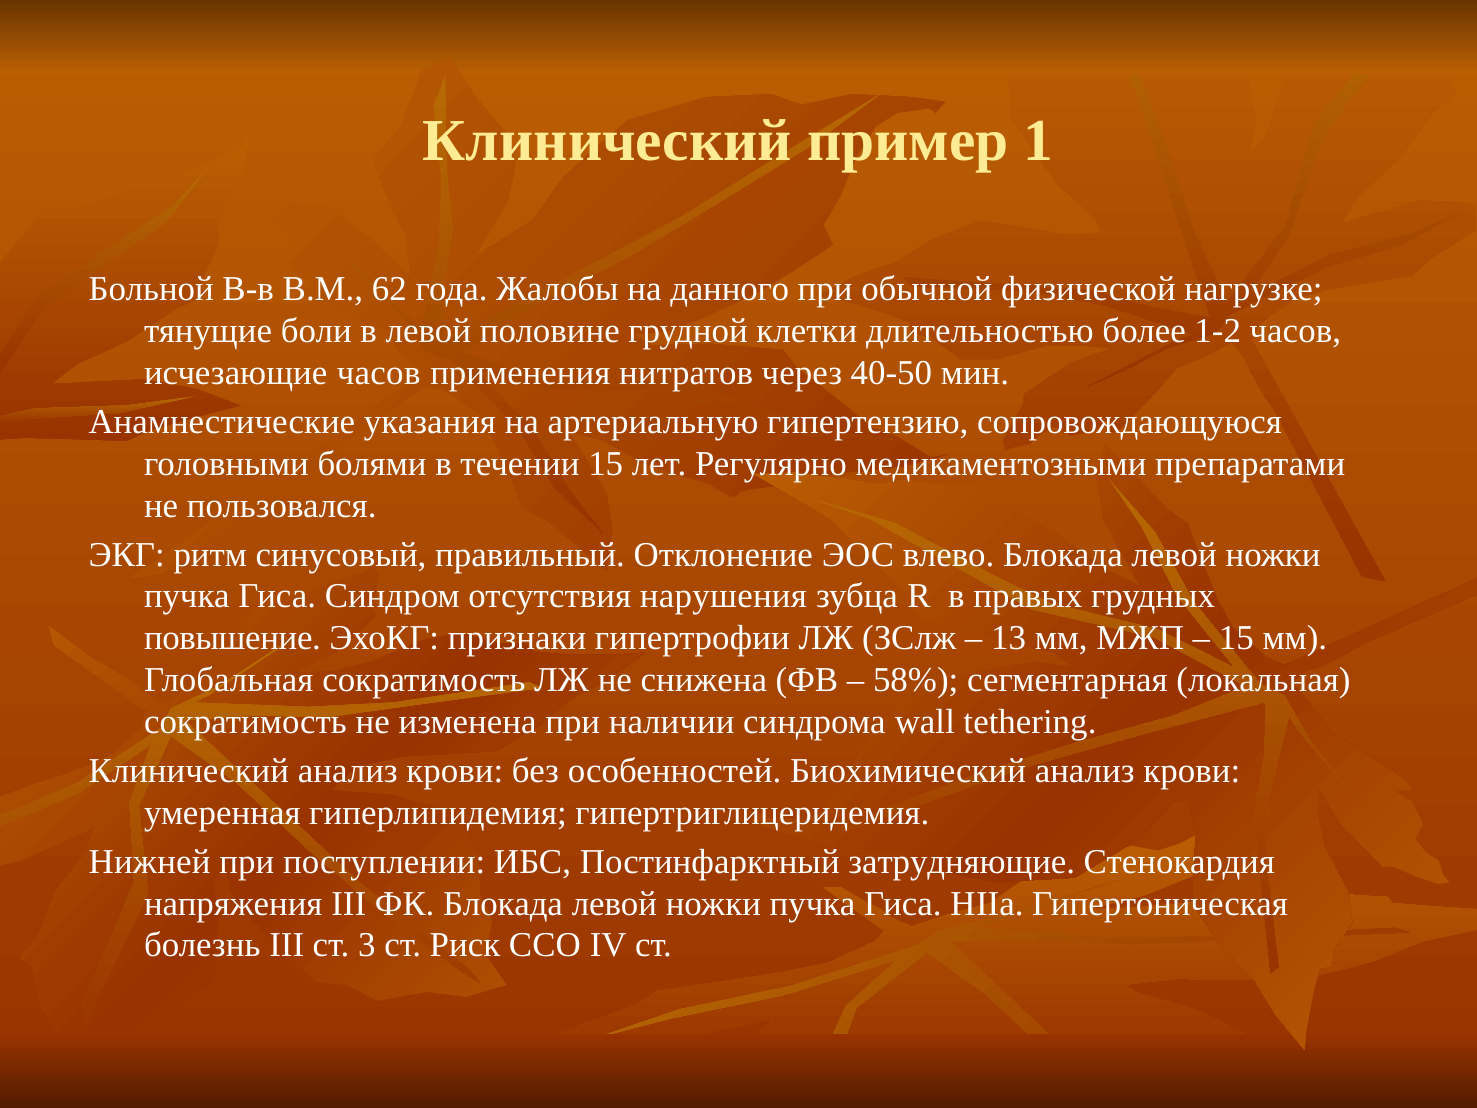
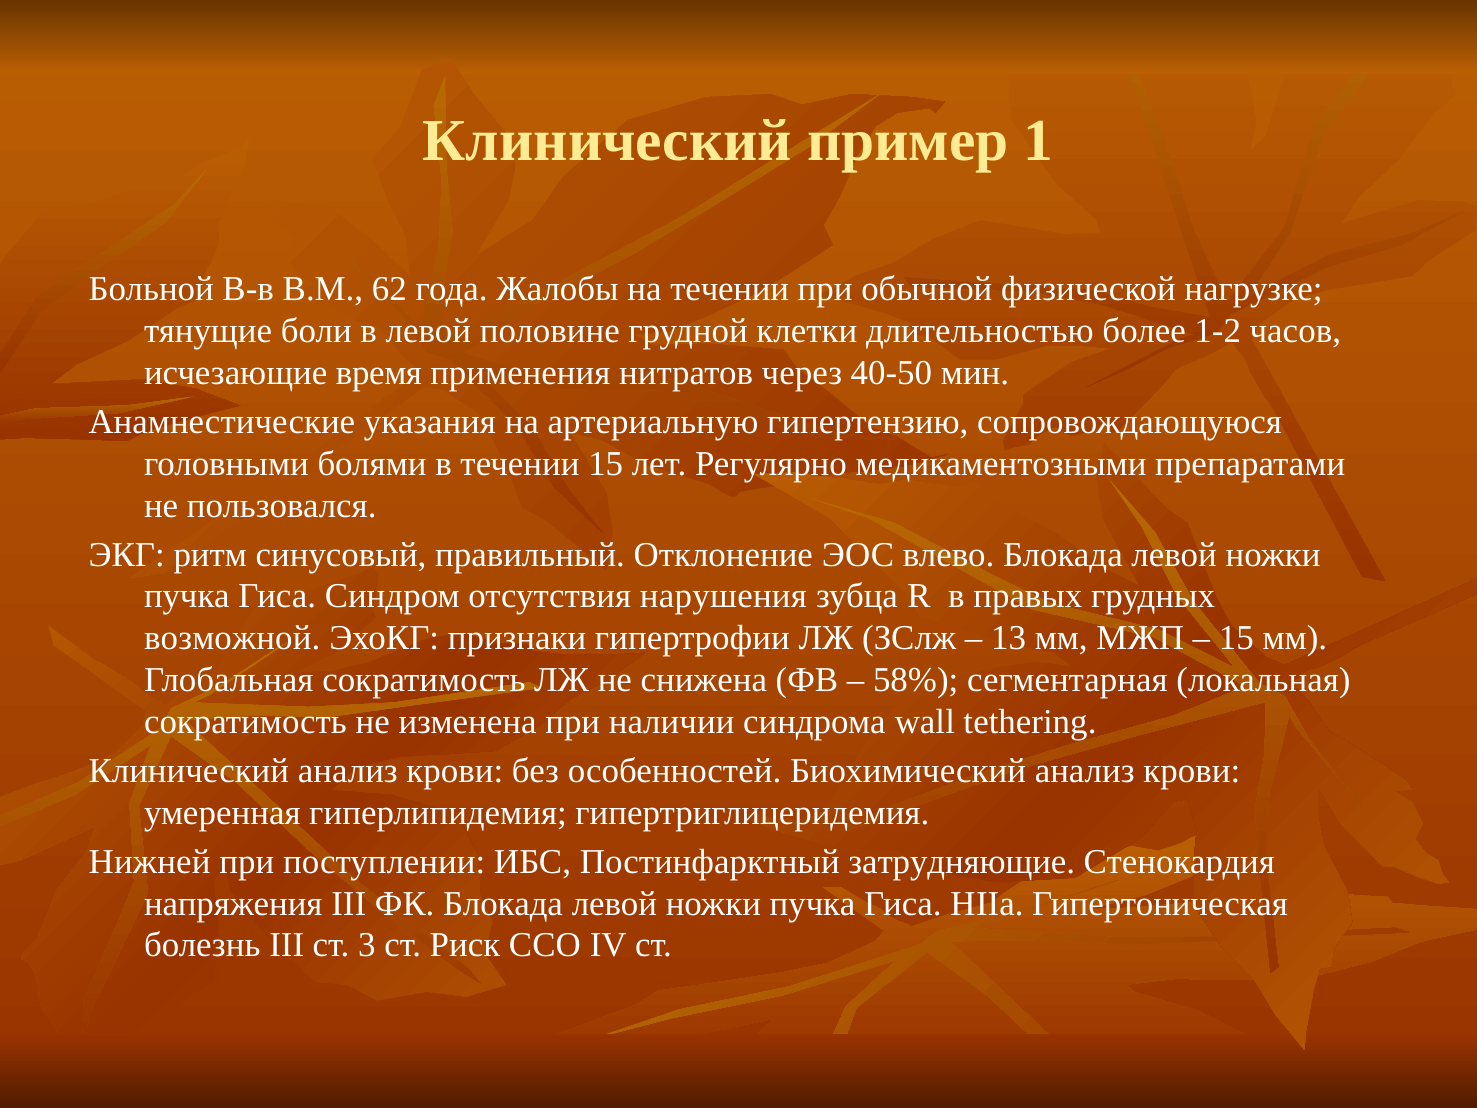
на данного: данного -> течении (730, 289)
исчезающие часов: часов -> время (379, 373)
повышение: повышение -> возможной (232, 638)
